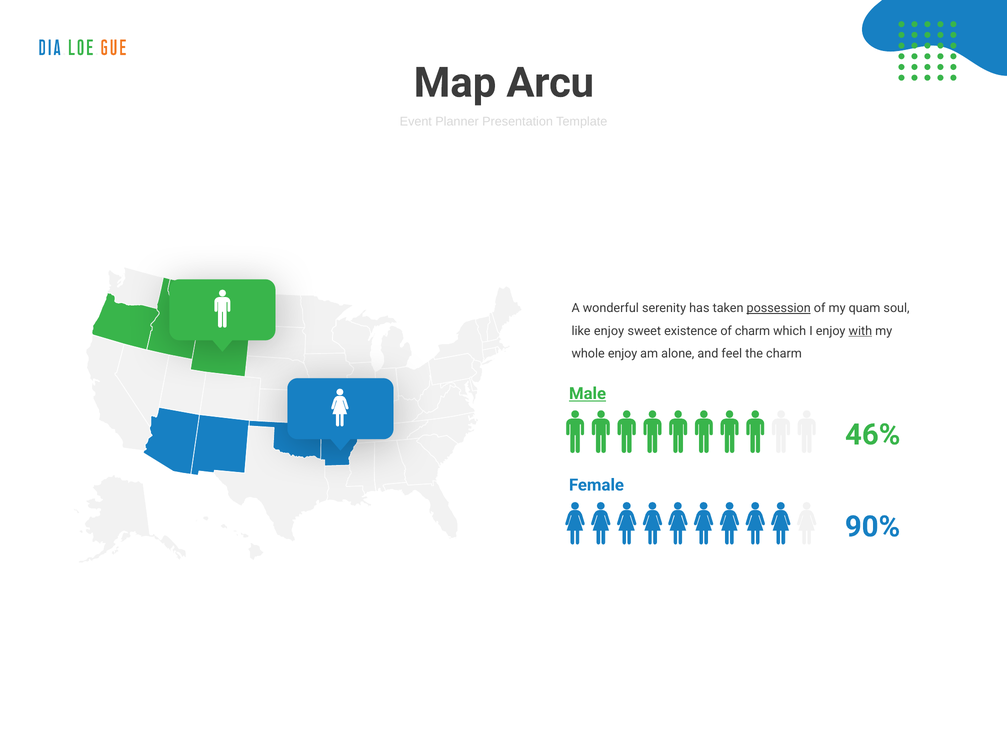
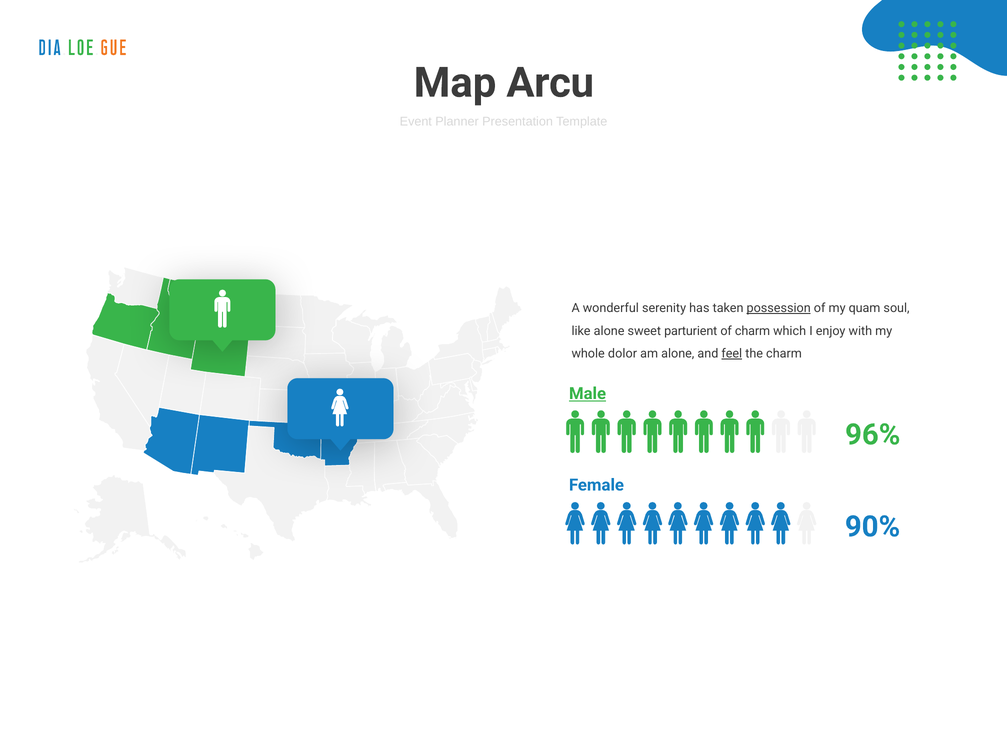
like enjoy: enjoy -> alone (609, 331)
existence: existence -> parturient (691, 331)
with underline: present -> none (860, 331)
whole enjoy: enjoy -> dolor (622, 354)
feel underline: none -> present (732, 354)
46%: 46% -> 96% (873, 435)
